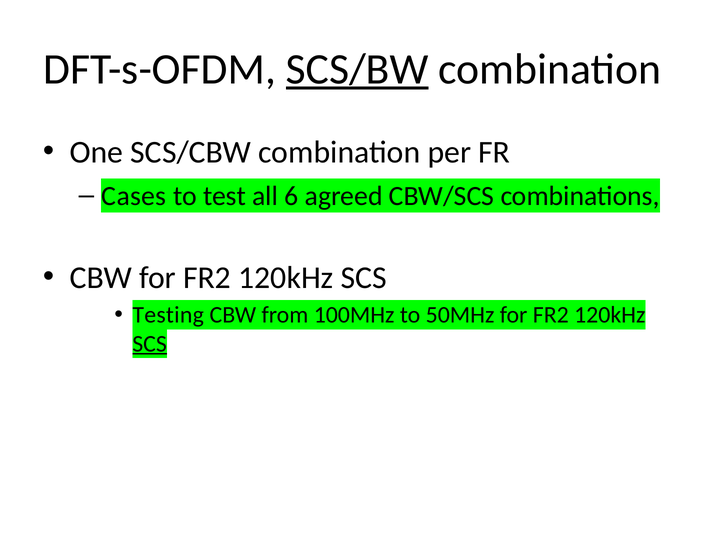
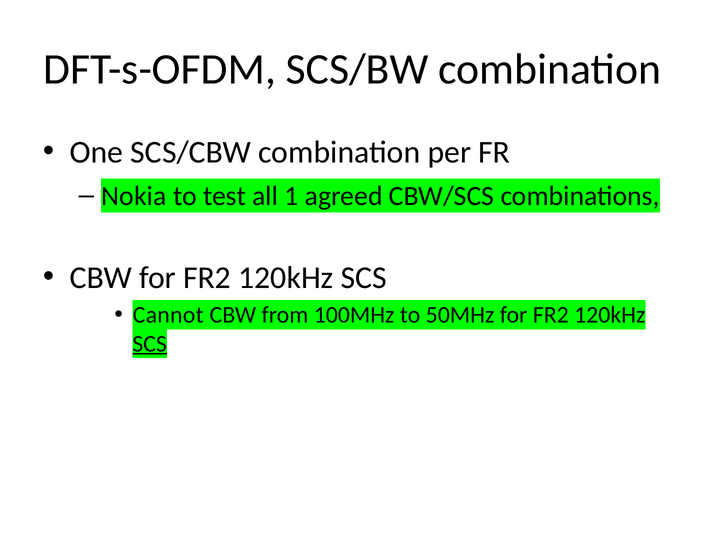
SCS/BW underline: present -> none (357, 69)
Cases: Cases -> Nokia (134, 196)
6: 6 -> 1 (291, 196)
Testing: Testing -> Cannot (168, 315)
